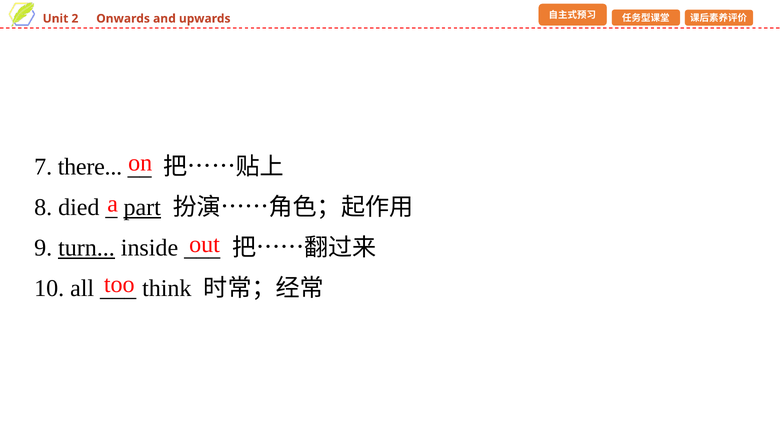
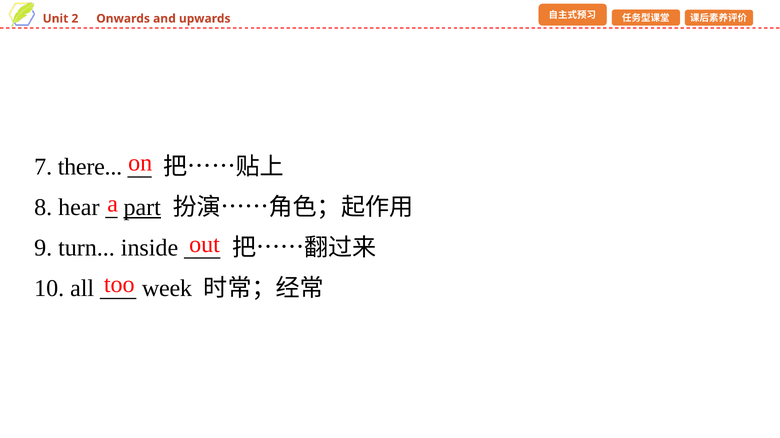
died: died -> hear (79, 208)
turn underline: present -> none (87, 248)
think: think -> week (167, 289)
